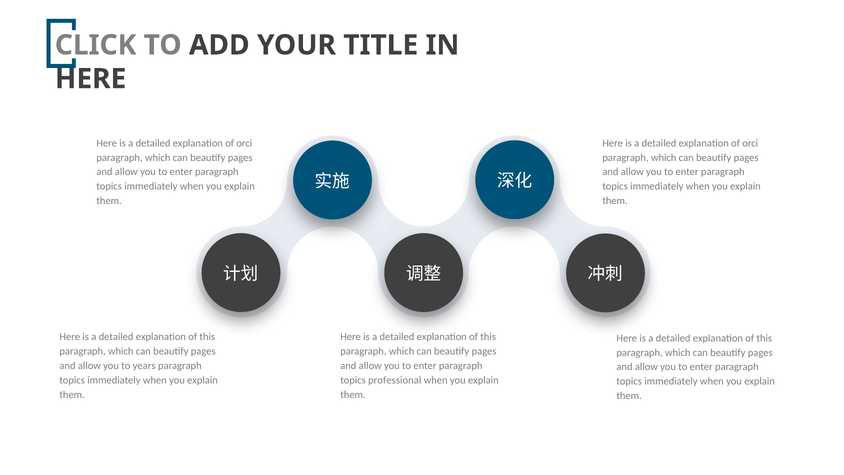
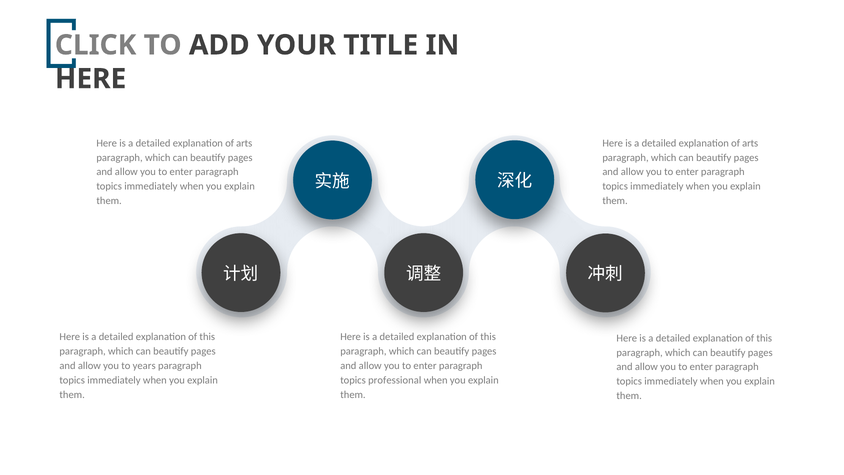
orci: orci -> arts (244, 143)
orci: orci -> arts (750, 143)
